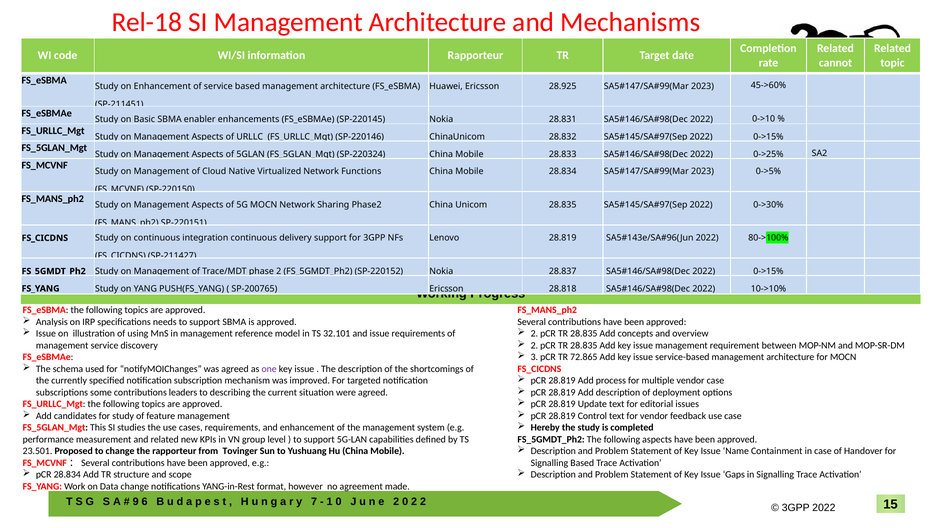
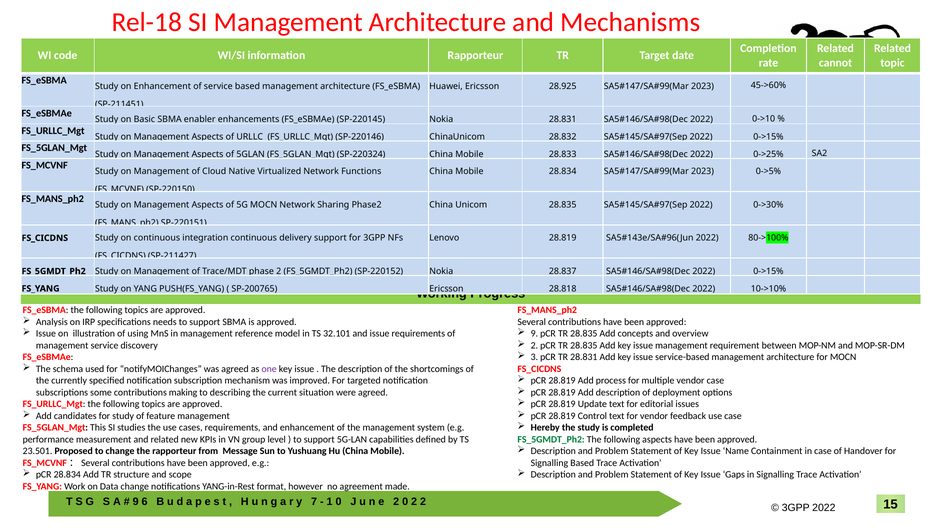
2: 2 -> 9 (534, 334)
TR 72.865: 72.865 -> 28.831 (584, 357)
leaders: leaders -> making (183, 393)
FS_5GMDT_Ph2 colour: black -> green (551, 440)
Tovinger: Tovinger -> Message (240, 451)
